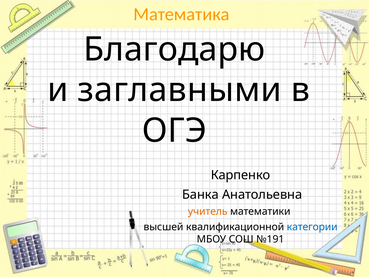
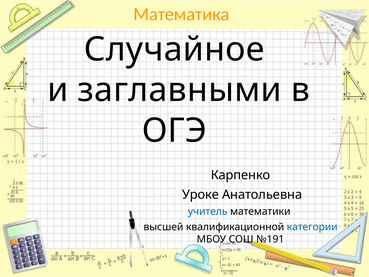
Благодарю: Благодарю -> Случайное (174, 49)
Банка: Банка -> Уроке (201, 194)
учитель colour: orange -> blue (208, 211)
